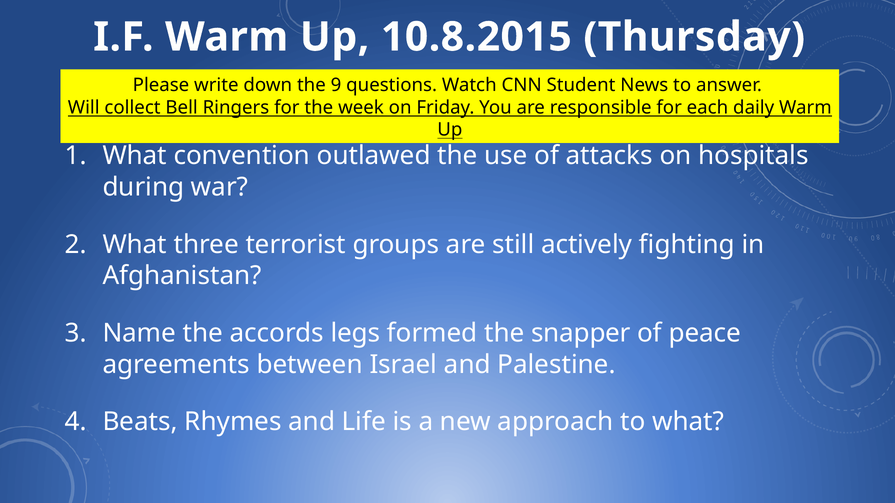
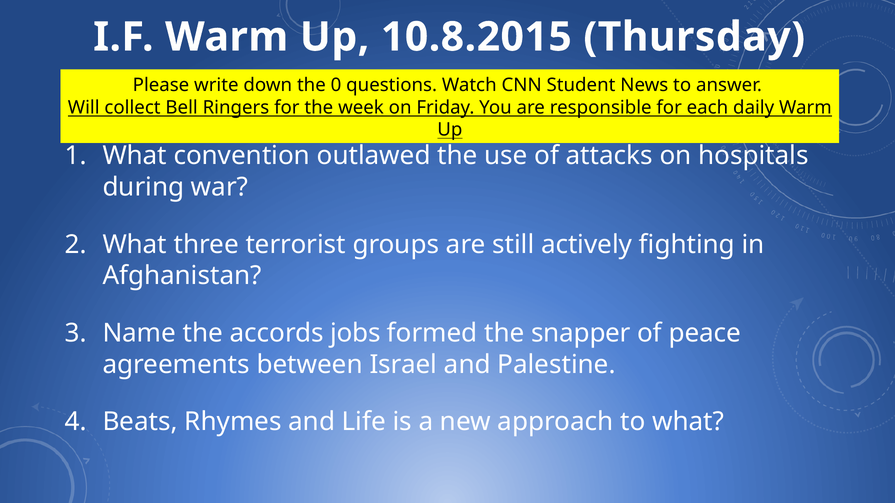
9: 9 -> 0 (336, 85)
legs: legs -> jobs (356, 333)
